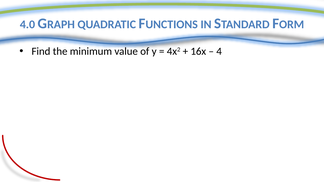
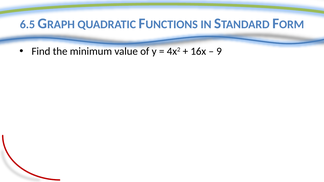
4.0: 4.0 -> 6.5 (27, 24)
4: 4 -> 9 (219, 51)
